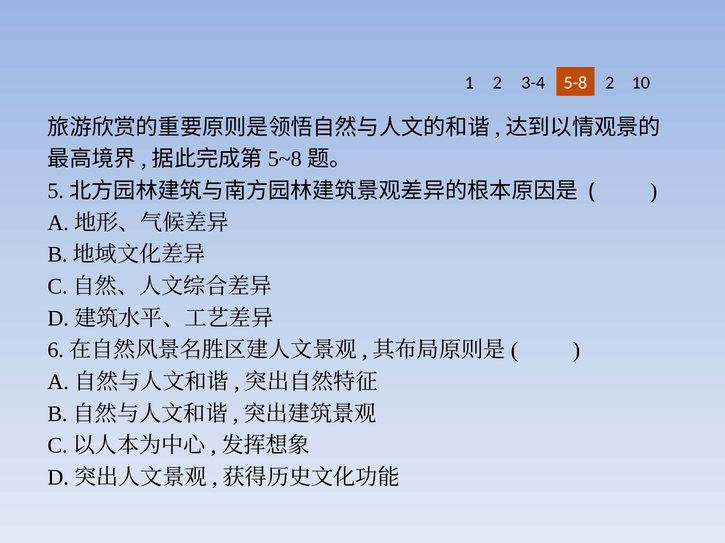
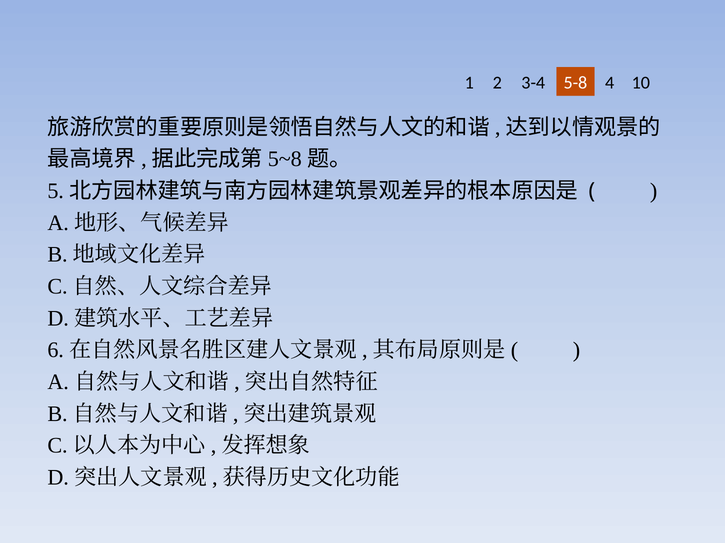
5-8 2: 2 -> 4 (610, 83)
